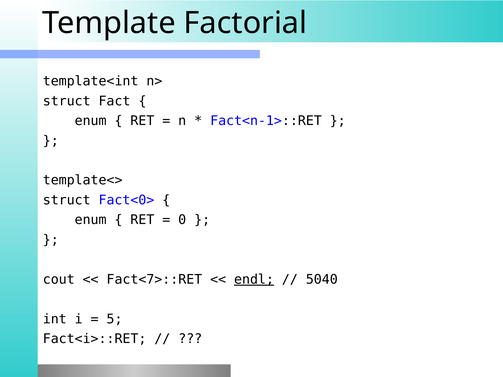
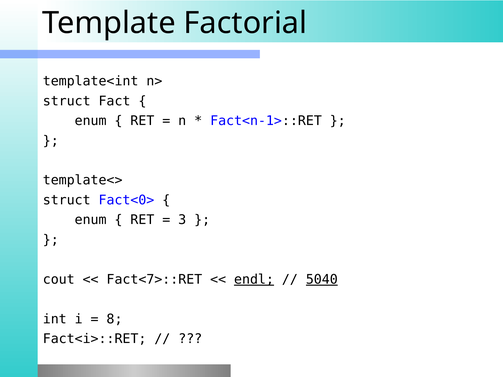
0: 0 -> 3 (182, 220)
5040 underline: none -> present (322, 280)
5: 5 -> 8 (114, 319)
